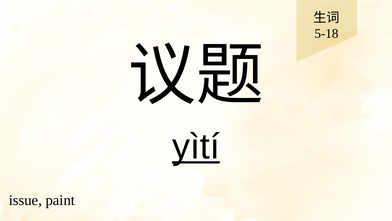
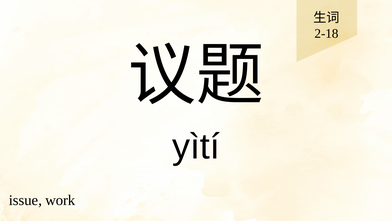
5-18: 5-18 -> 2-18 (326, 33)
yìtí underline: present -> none (196, 147)
paint: paint -> work (60, 200)
